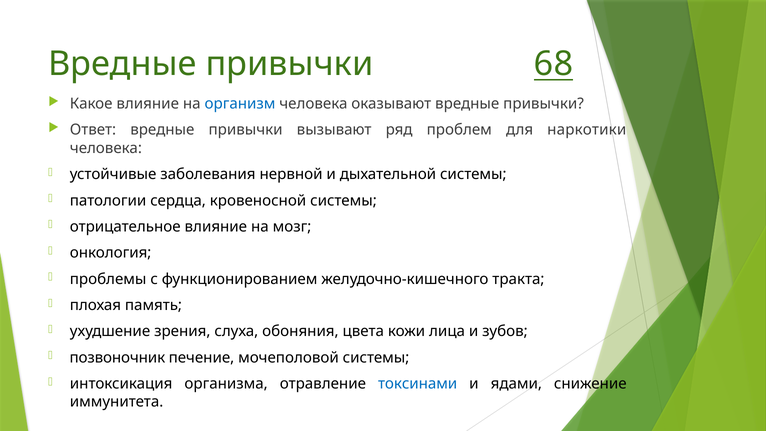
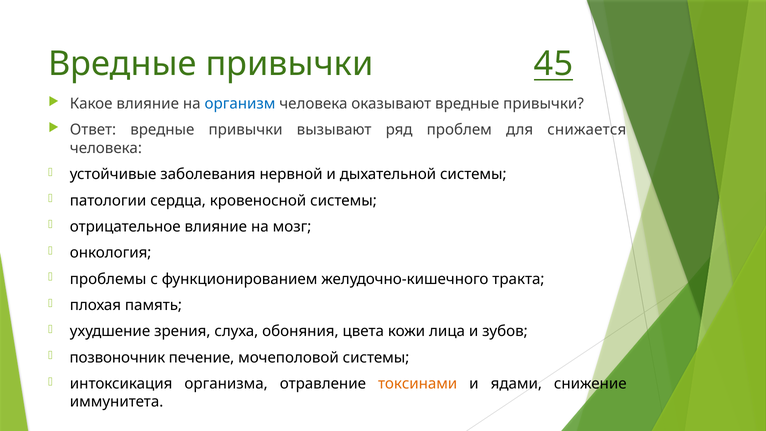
68: 68 -> 45 (554, 64)
наркотики: наркотики -> снижается (587, 130)
токсинами colour: blue -> orange (418, 384)
